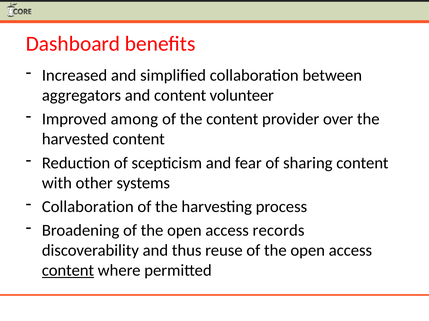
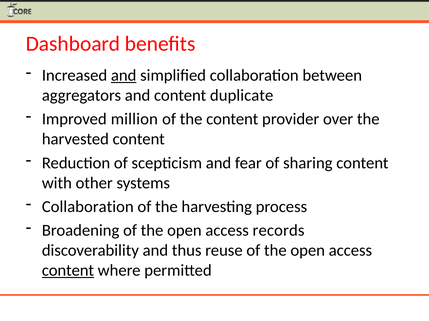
and underline: none -> present (124, 75)
volunteer: volunteer -> duplicate (242, 96)
among: among -> million (134, 119)
